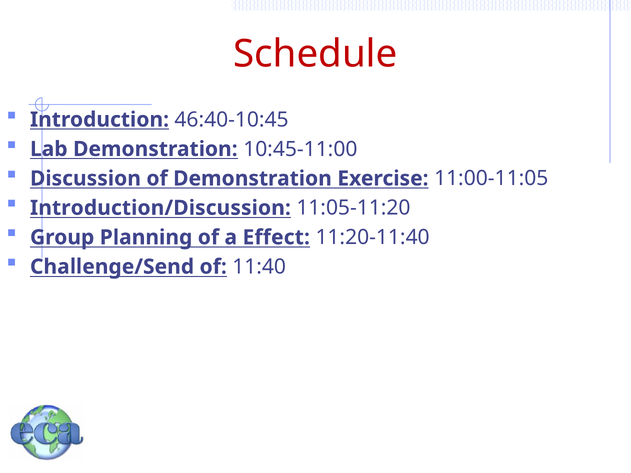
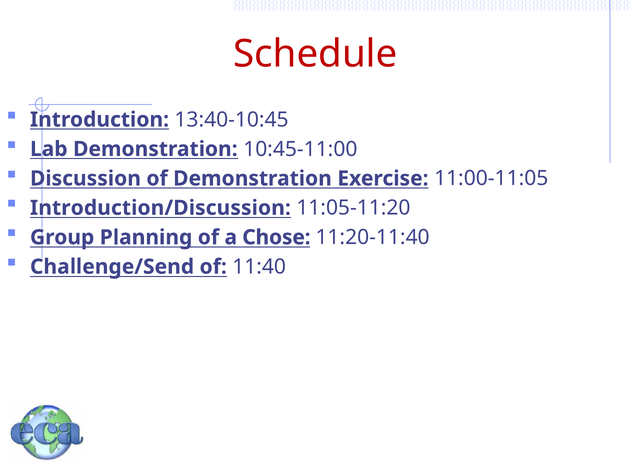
46:40-10:45: 46:40-10:45 -> 13:40-10:45 (232, 120)
Effect: Effect -> Chose (276, 237)
